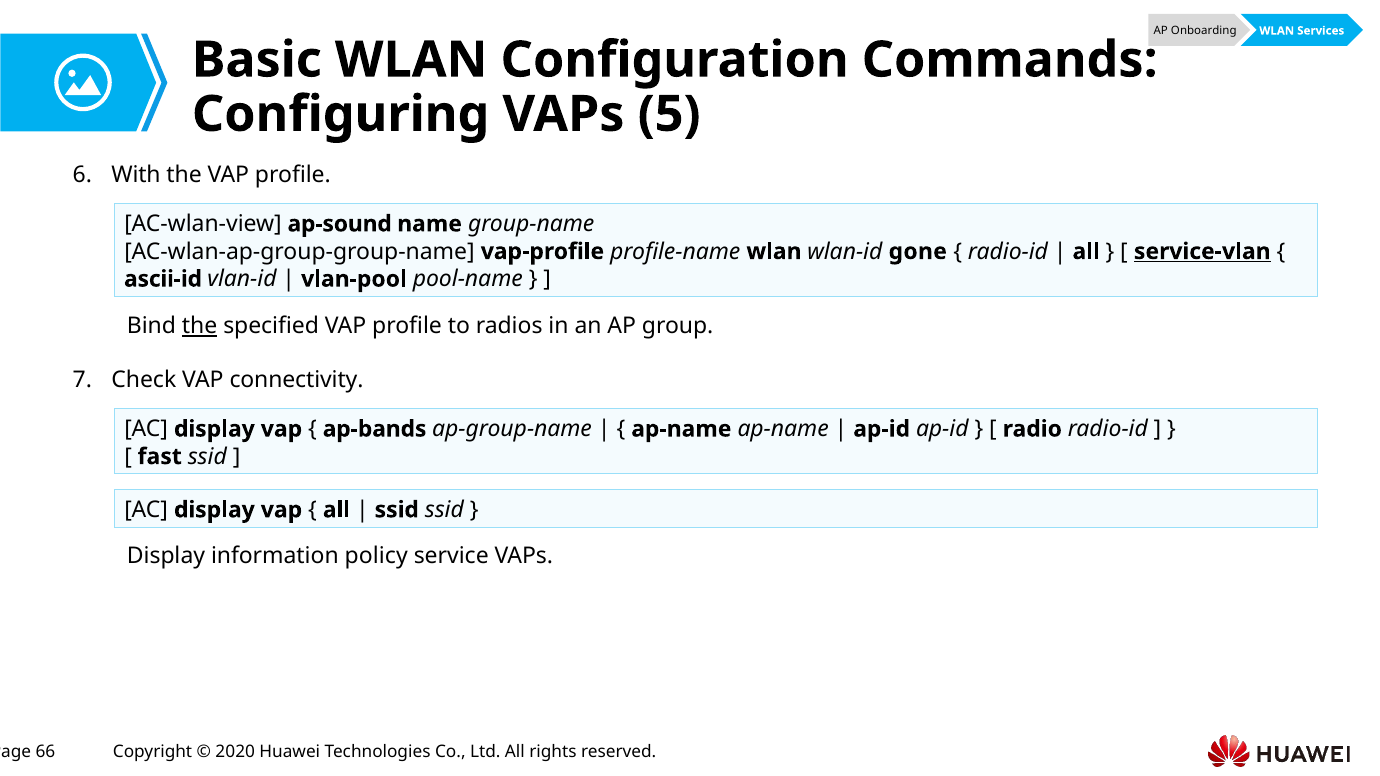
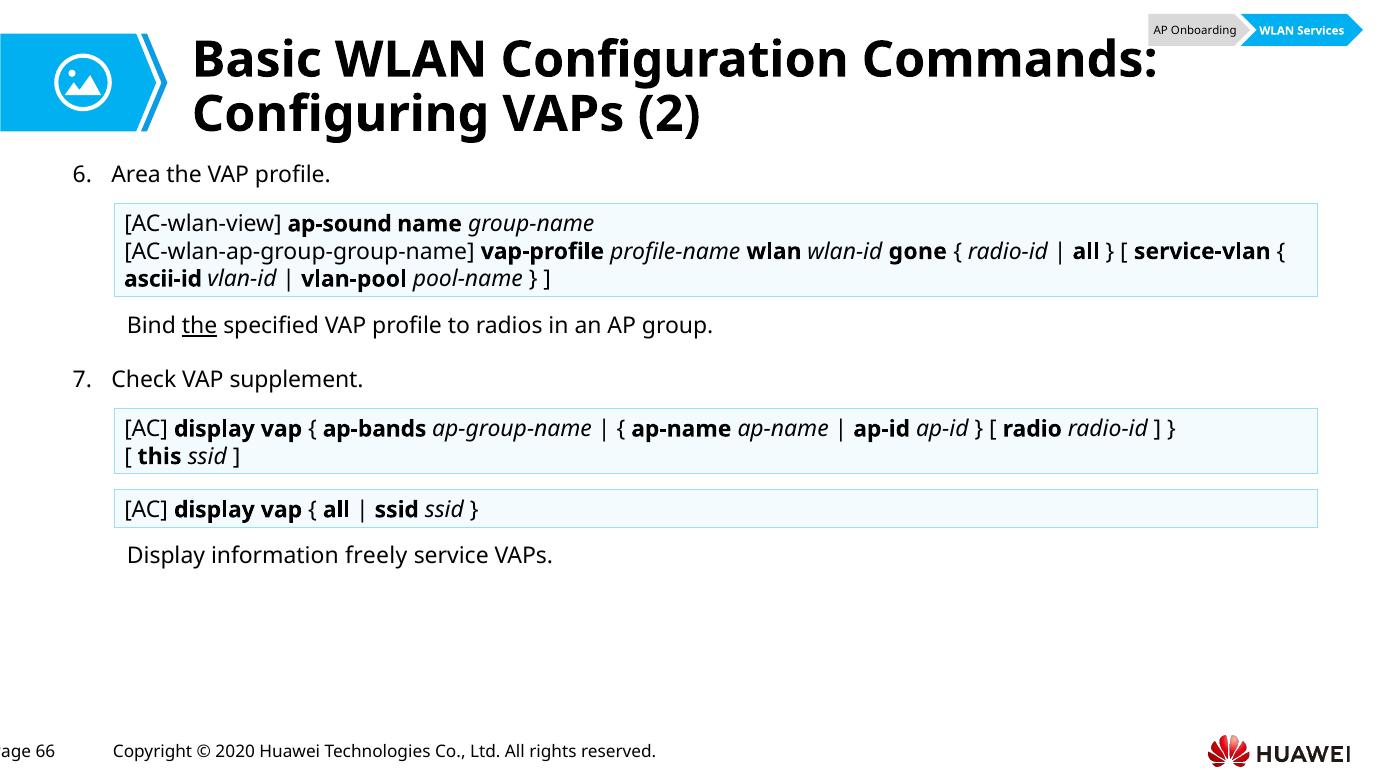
5: 5 -> 2 (669, 114)
With: With -> Area (136, 175)
service-vlan underline: present -> none (1202, 252)
connectivity: connectivity -> supplement (297, 380)
fast: fast -> this (160, 457)
policy: policy -> freely (376, 556)
